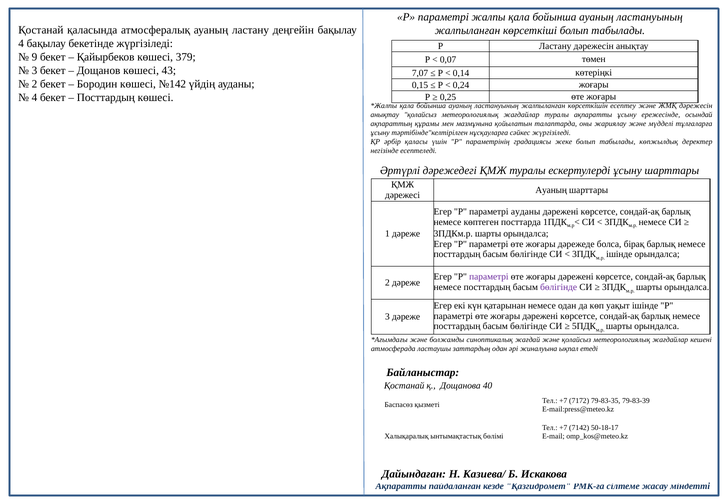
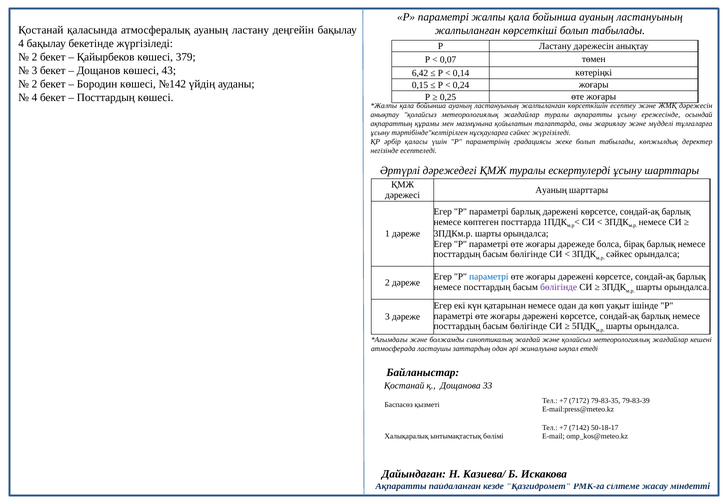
9: 9 -> 2 (34, 57)
7,07: 7,07 -> 6,42 (420, 73)
параметрі ауданы: ауданы -> барлық (526, 212)
ішінде: ішінде -> сәйкес (619, 254)
параметрі colour: purple -> blue (489, 277)
40: 40 -> 33 (488, 386)
